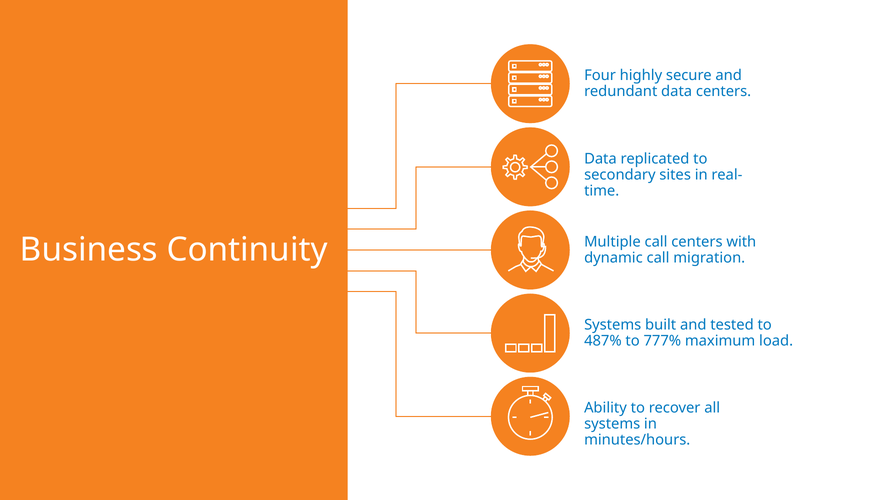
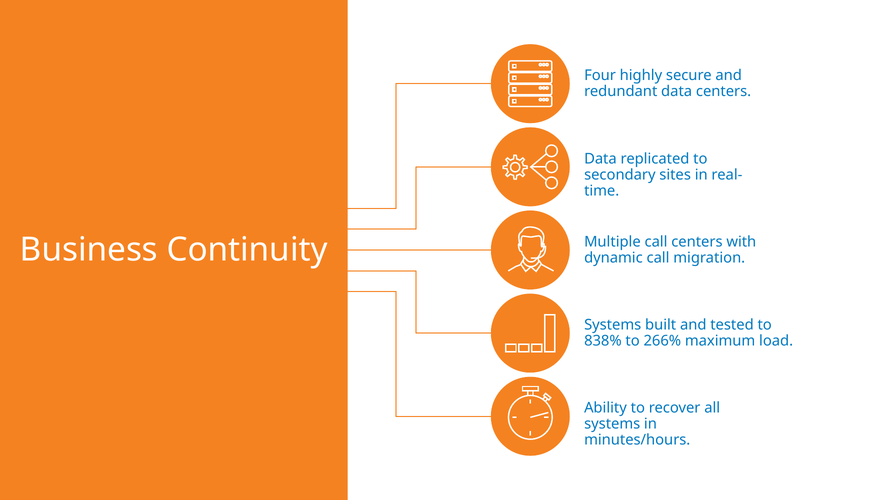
487%: 487% -> 838% (603, 341)
777%: 777% -> 266% (662, 341)
